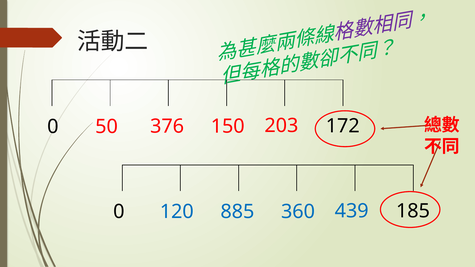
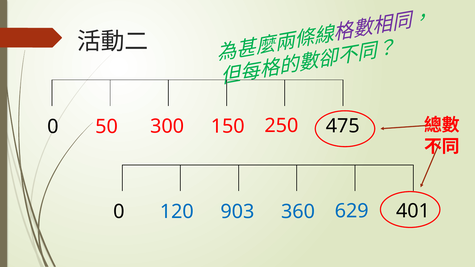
376: 376 -> 300 (167, 126)
203: 203 -> 250 (281, 126)
172: 172 -> 475 (343, 126)
885: 885 -> 903 (237, 212)
439: 439 -> 629 (352, 211)
185: 185 -> 401 (413, 211)
